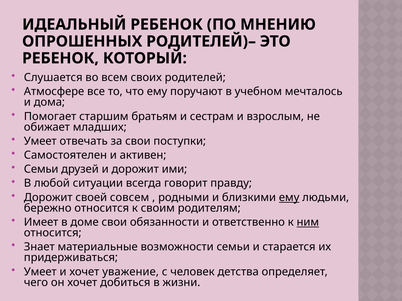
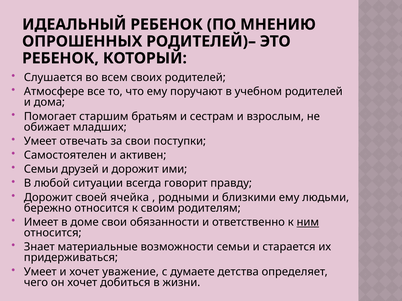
учебном мечталось: мечталось -> родителей (314, 92)
совсем: совсем -> ячейка (130, 198)
ему underline: present -> none (289, 198)
человек: человек -> думаете (192, 272)
